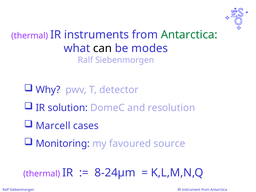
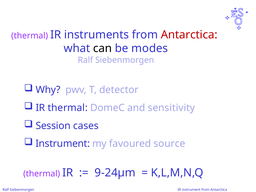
Antarctica colour: green -> red (189, 35)
IR solution: solution -> thermal (68, 108)
resolution: resolution -> sensitivity (171, 108)
Marcell: Marcell -> Session (53, 126)
Monitoring: Monitoring -> Instrument (63, 144)
8-24µm: 8-24µm -> 9-24µm (115, 173)
